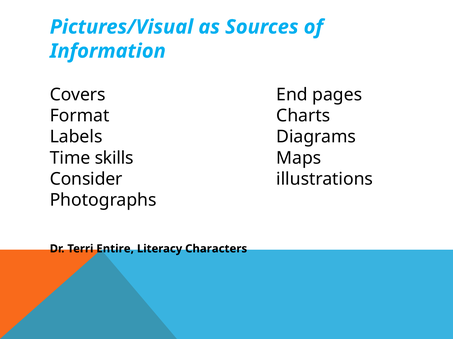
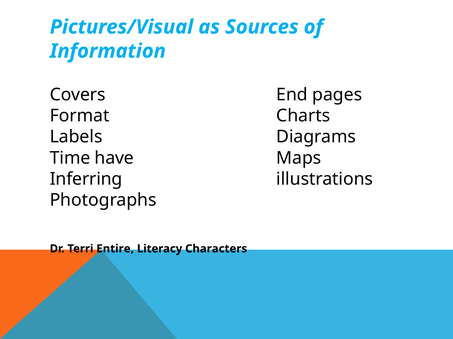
skills: skills -> have (114, 158)
Consider: Consider -> Inferring (86, 179)
